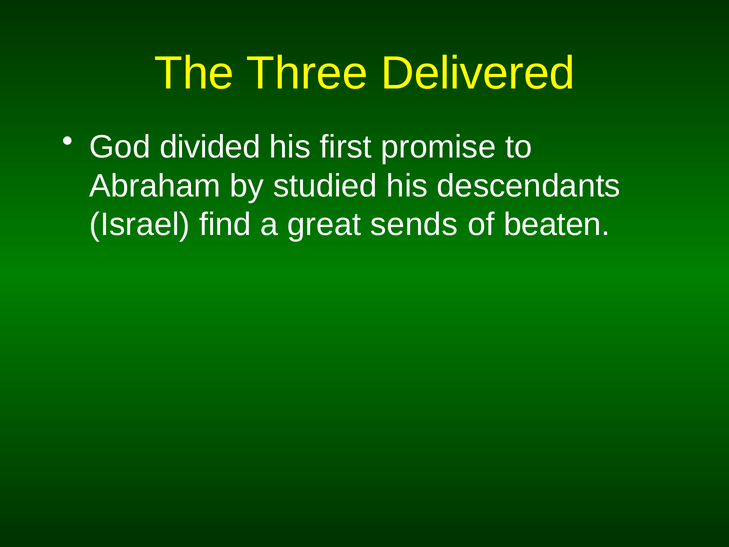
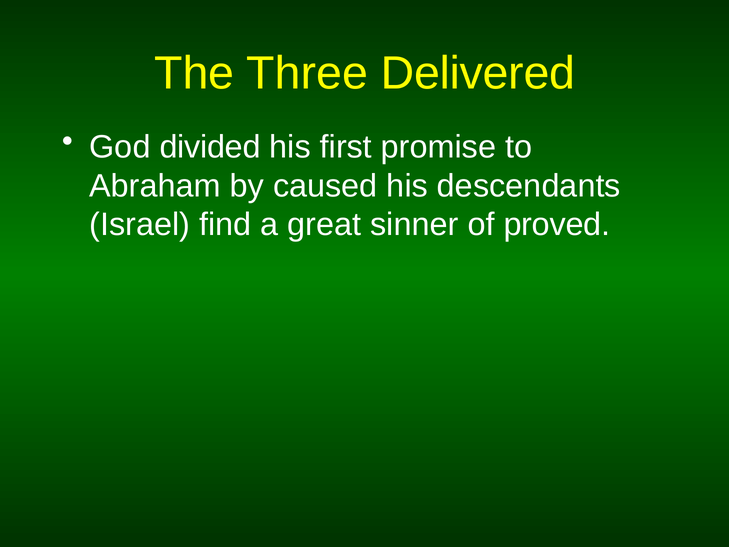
studied: studied -> caused (325, 186)
sends: sends -> sinner (414, 225)
beaten: beaten -> proved (557, 225)
